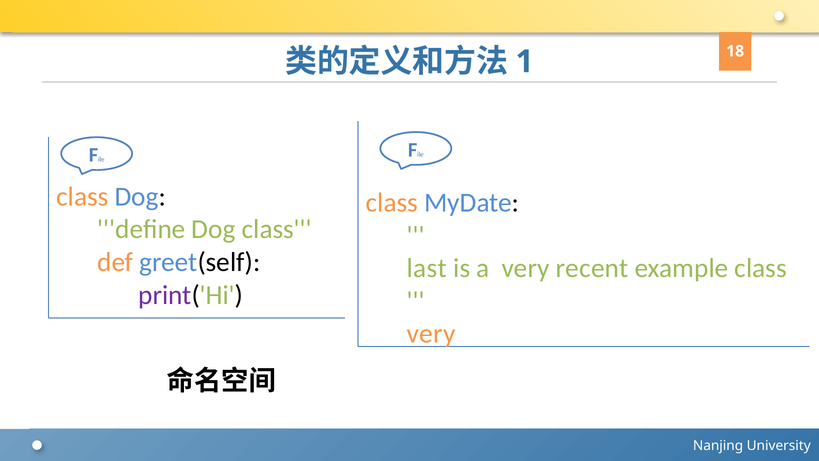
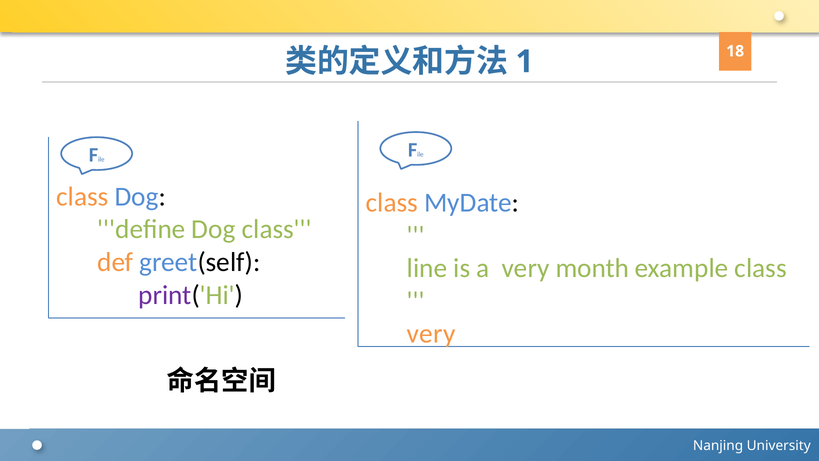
last: last -> line (427, 268)
recent: recent -> month (592, 268)
